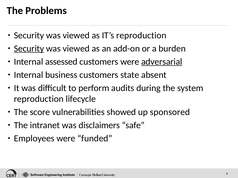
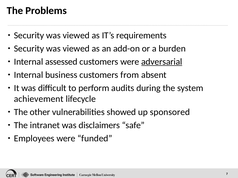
IT’s reproduction: reproduction -> requirements (141, 35)
Security underline: present -> none (29, 49)
state: state -> from (130, 75)
reproduction: reproduction -> achievement (39, 99)
score: score -> other (40, 112)
